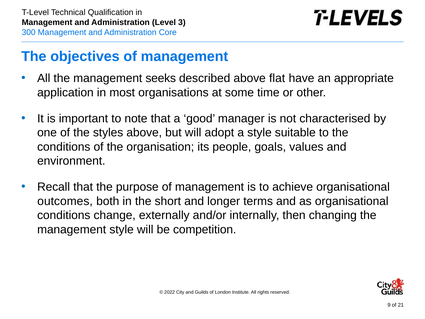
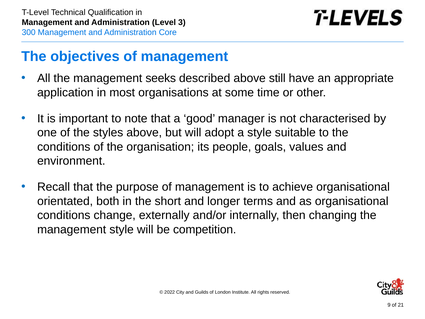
flat: flat -> still (277, 78)
outcomes: outcomes -> orientated (65, 201)
